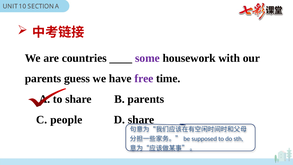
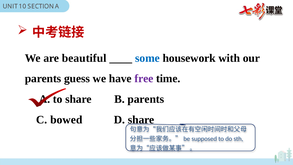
countries: countries -> beautiful (84, 58)
some colour: purple -> blue (147, 58)
people: people -> bowed (66, 120)
